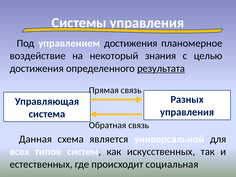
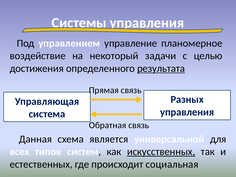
управлением достижения: достижения -> управление (131, 43)
знания: знания -> задачи (161, 56)
искусственных underline: none -> present (161, 152)
